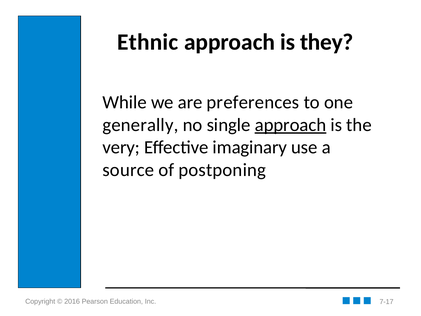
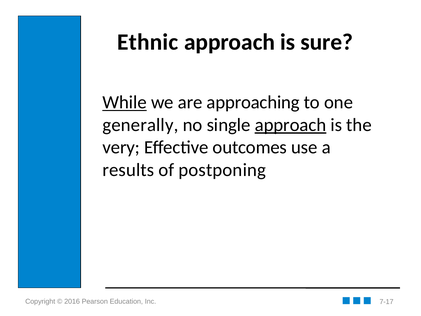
they: they -> sure (327, 42)
While underline: none -> present (125, 102)
preferences: preferences -> approaching (253, 102)
imaginary: imaginary -> outcomes (250, 147)
source: source -> results (128, 170)
